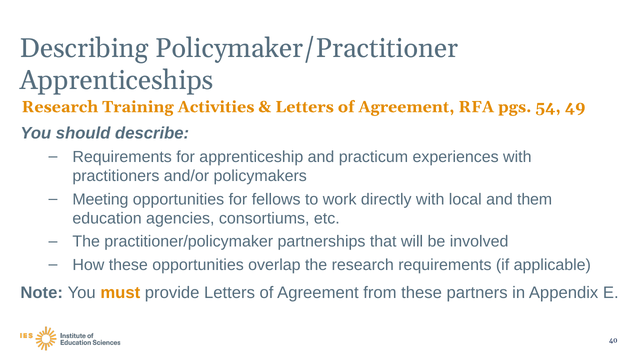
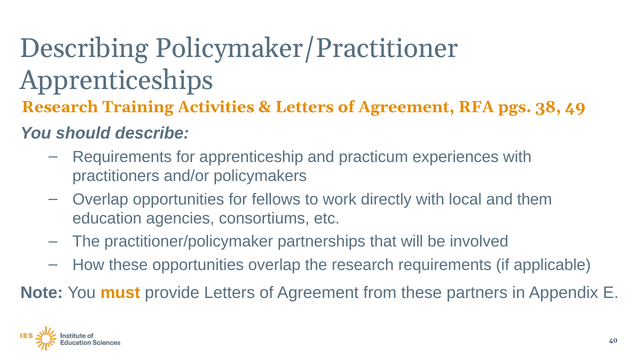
54: 54 -> 38 (548, 107)
Meeting: Meeting -> Overlap (100, 199)
